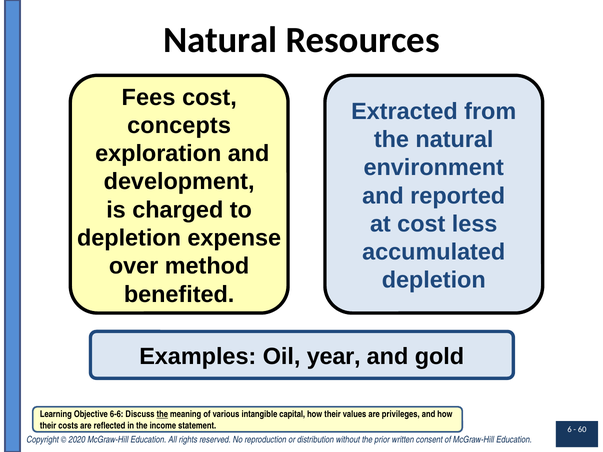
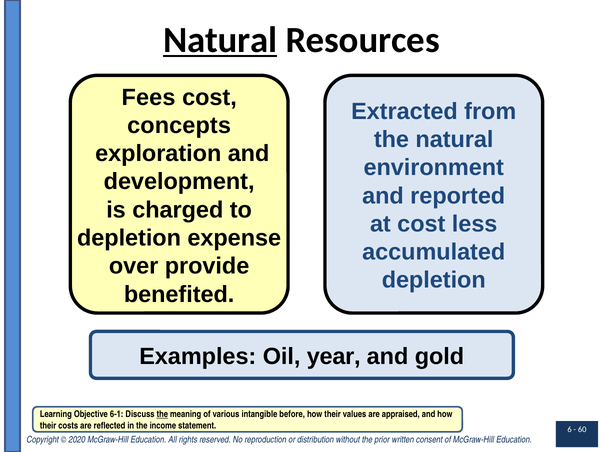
Natural underline: none -> present (220, 40)
method: method -> provide (207, 266)
6-6: 6-6 -> 6-1 (117, 415)
capital: capital -> before (292, 415)
privileges: privileges -> appraised (401, 415)
